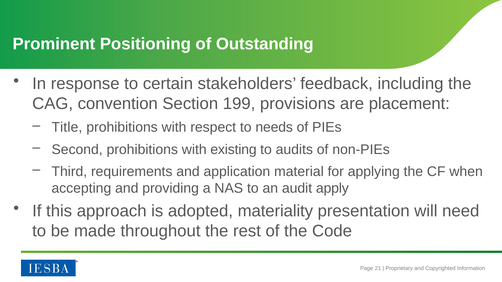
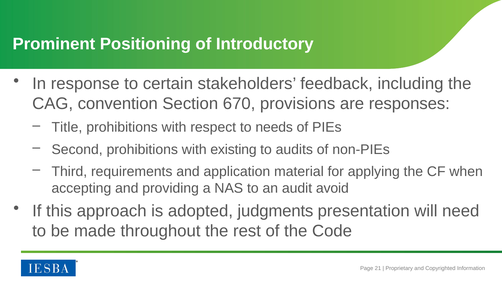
Outstanding: Outstanding -> Introductory (265, 44)
199: 199 -> 670 (239, 104)
placement: placement -> responses (409, 104)
apply: apply -> avoid (332, 189)
materiality: materiality -> judgments (275, 211)
